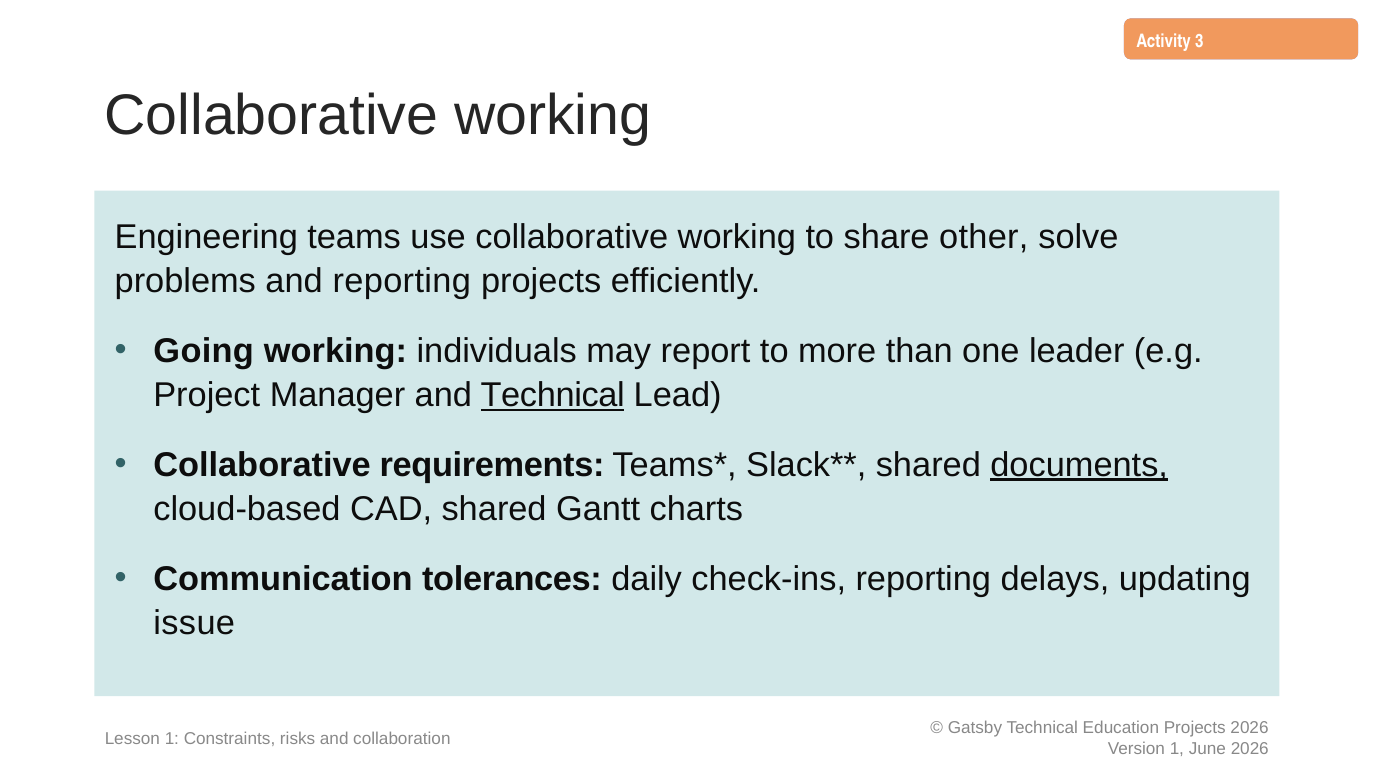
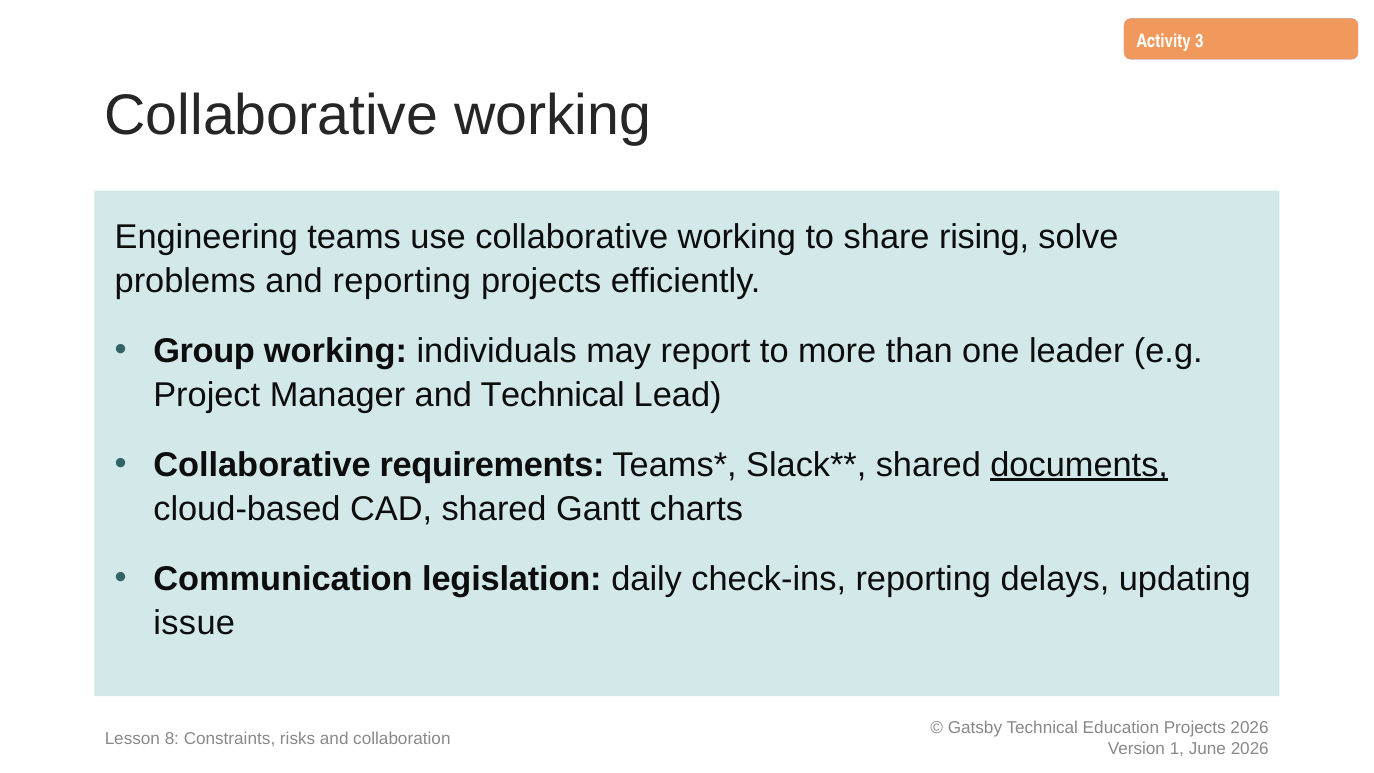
other: other -> rising (984, 237)
Going: Going -> Group (204, 351)
Technical underline: present -> none (553, 395)
tolerances: tolerances -> legislation (512, 579)
Lesson 1: 1 -> 8 (172, 739)
